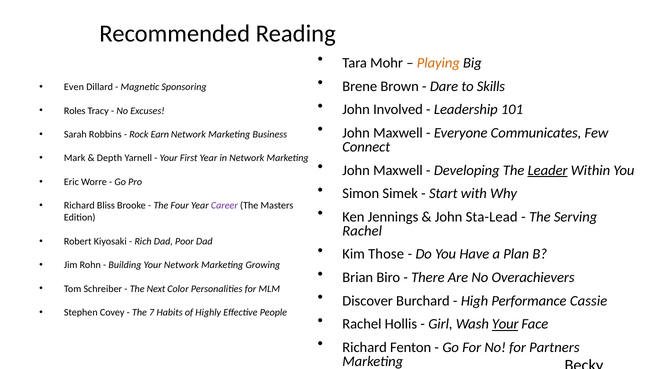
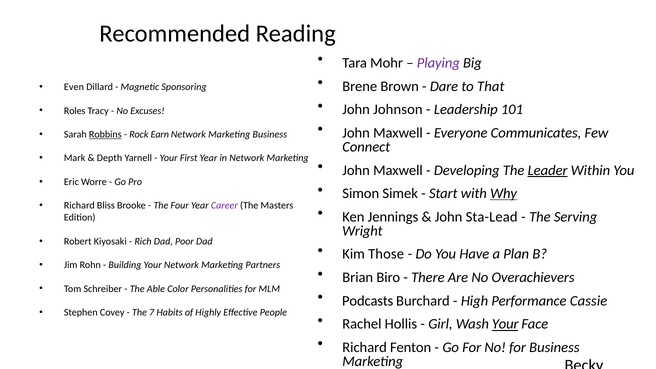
Playing colour: orange -> purple (438, 63)
Skills: Skills -> That (491, 86)
Involved: Involved -> Johnson (398, 110)
Robbins underline: none -> present (105, 134)
Why underline: none -> present (504, 194)
Rachel: Rachel -> Wright (362, 231)
Growing: Growing -> Partners (263, 265)
Next: Next -> Able (156, 289)
Discover: Discover -> Podcasts (368, 301)
for Partners: Partners -> Business (554, 347)
